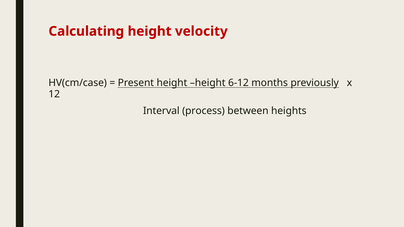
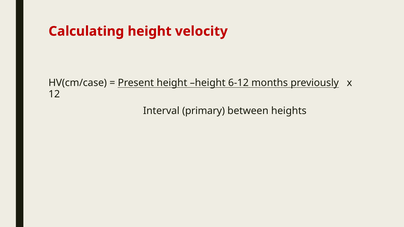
process: process -> primary (204, 111)
